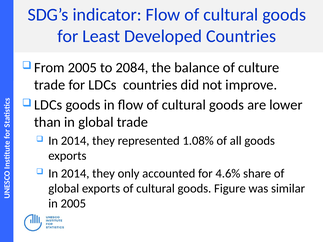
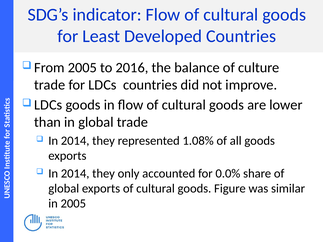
2084: 2084 -> 2016 (132, 68)
4.6%: 4.6% -> 0.0% (228, 174)
